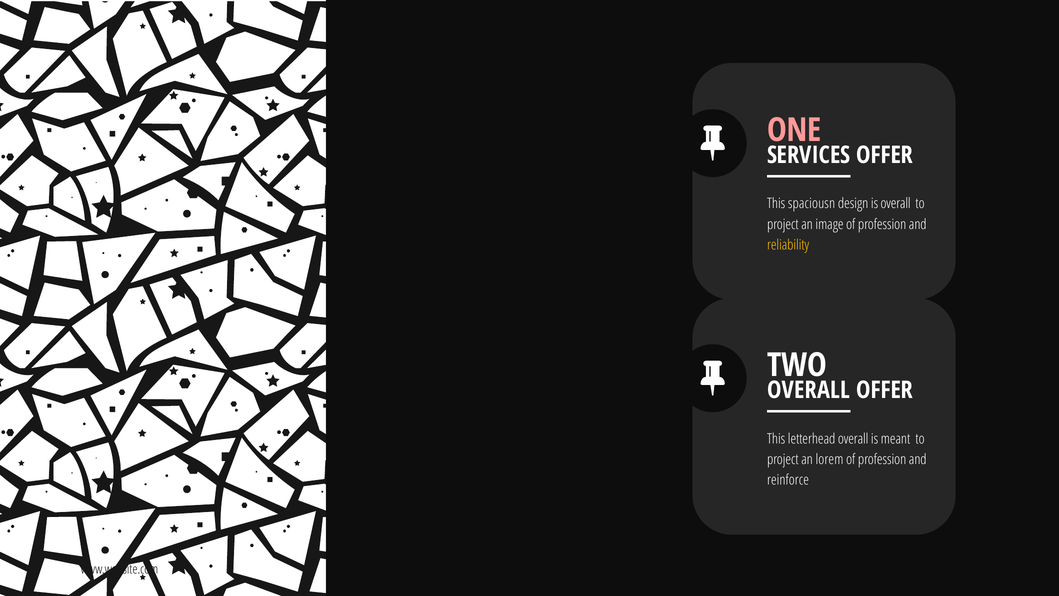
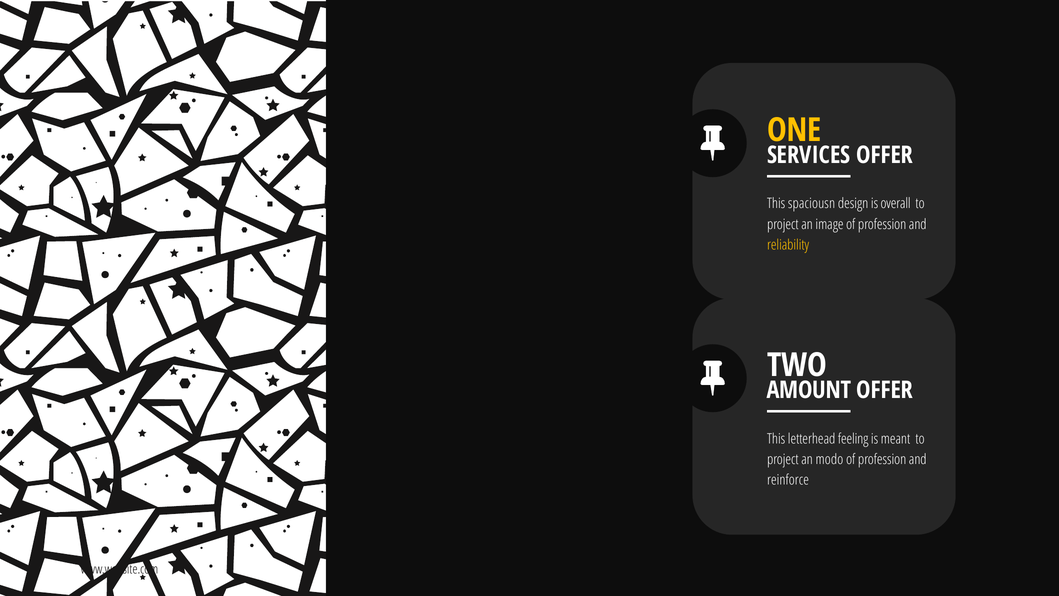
ONE colour: pink -> yellow (794, 130)
OVERALL: OVERALL -> AMOUNT (809, 390)
letterhead overall: overall -> feeling (853, 439)
lorem: lorem -> modo (829, 459)
